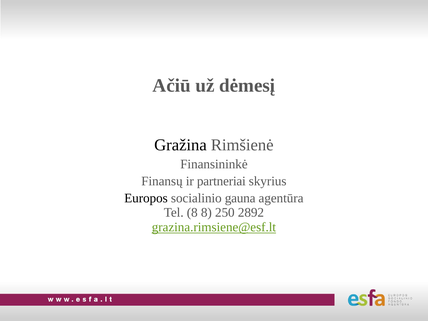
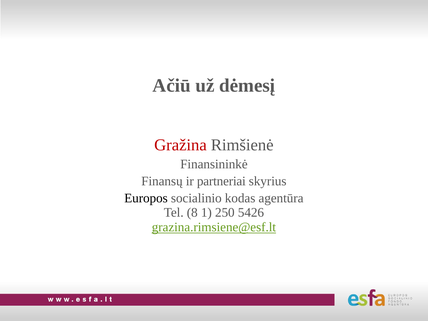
Gražina colour: black -> red (181, 145)
gauna: gauna -> kodas (240, 198)
8 8: 8 -> 1 (206, 213)
2892: 2892 -> 5426 (251, 213)
